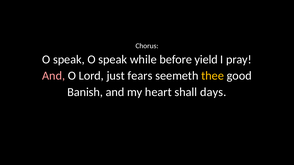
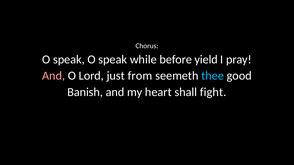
fears: fears -> from (140, 76)
thee colour: yellow -> light blue (213, 76)
days: days -> fight (213, 92)
